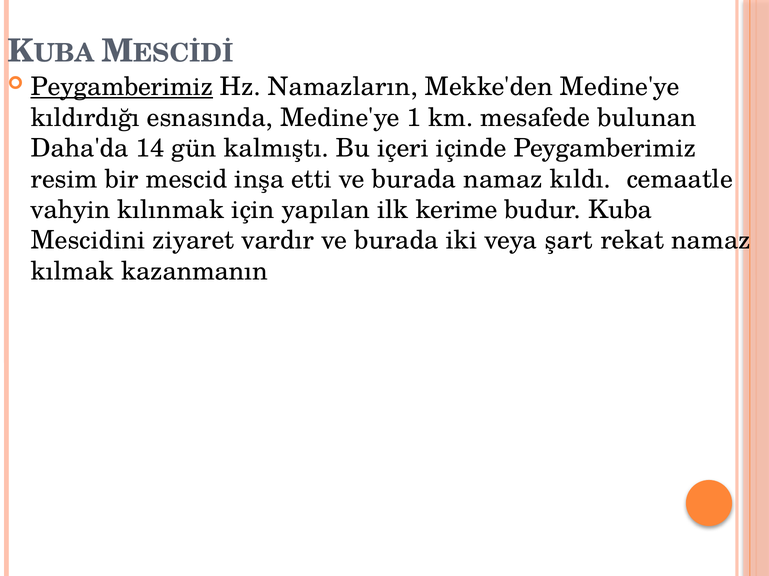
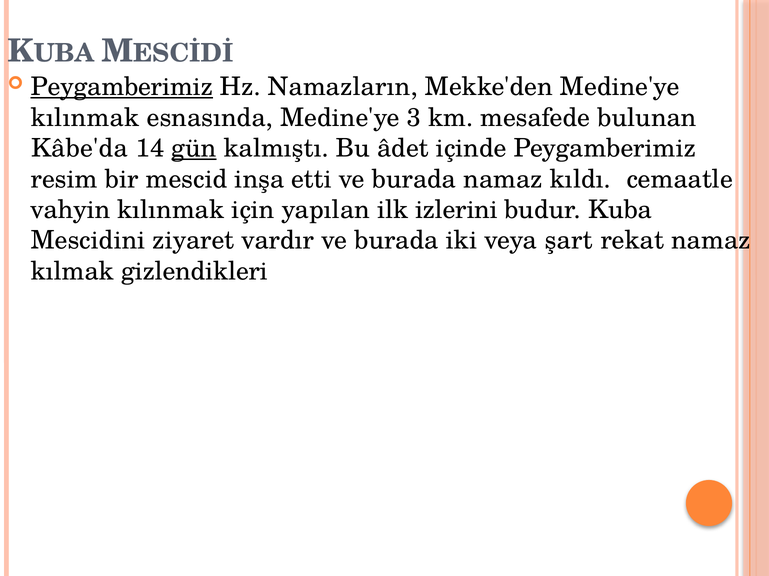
kıldırdığı: kıldırdığı -> kılınmak (85, 118)
1: 1 -> 3 (414, 118)
Daha'da: Daha'da -> Kâbe'da (80, 149)
gün underline: none -> present (194, 149)
içeri: içeri -> âdet (403, 149)
kerime: kerime -> izlerini (456, 210)
kazanmanın: kazanmanın -> gizlendikleri (195, 272)
